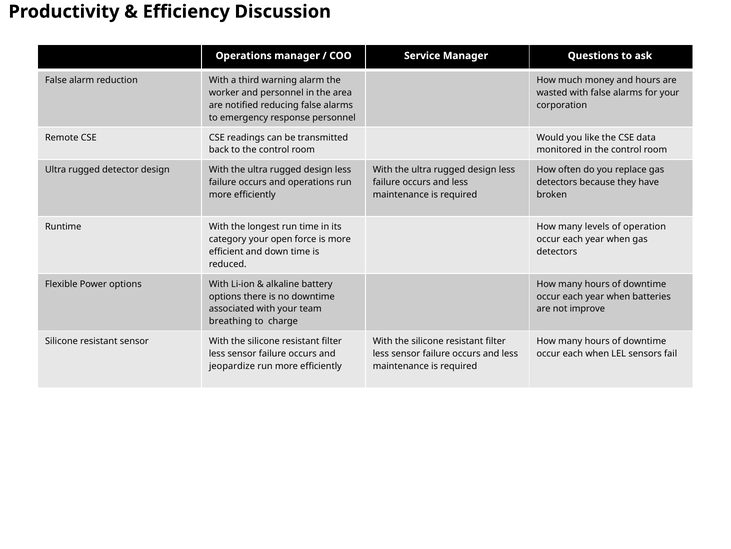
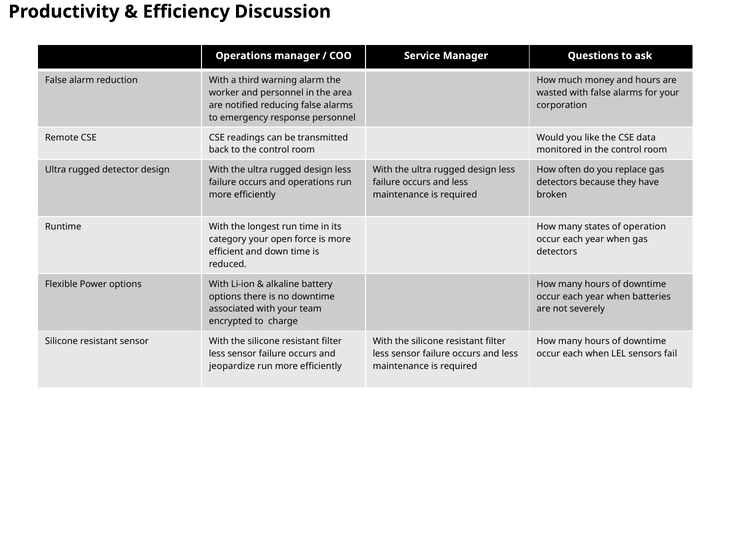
levels: levels -> states (597, 227)
improve: improve -> severely (587, 309)
breathing: breathing -> encrypted (231, 321)
